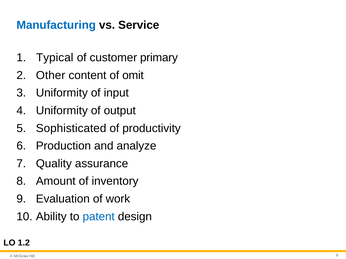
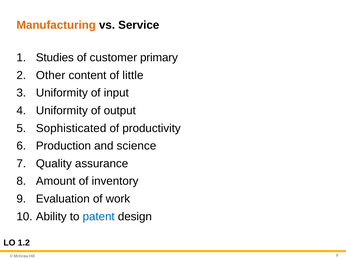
Manufacturing colour: blue -> orange (56, 25)
Typical: Typical -> Studies (55, 58)
omit: omit -> little (133, 75)
analyze: analyze -> science (136, 146)
